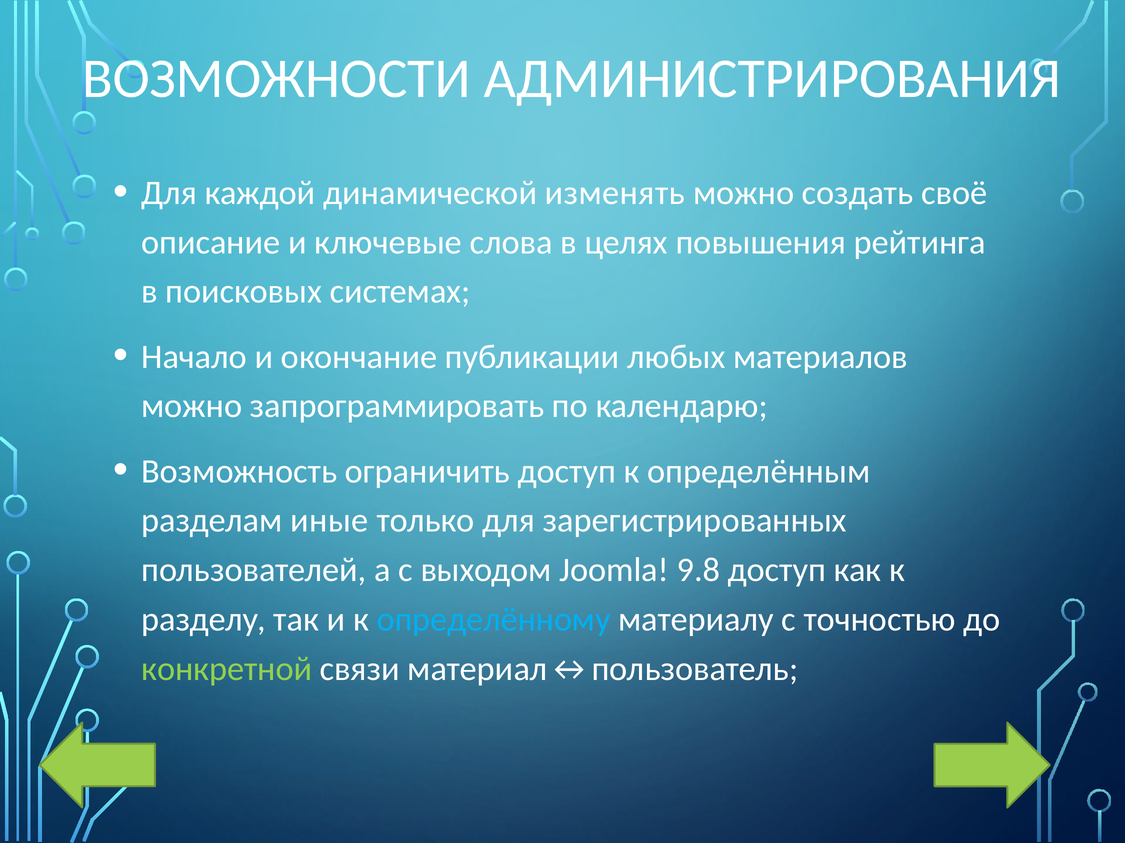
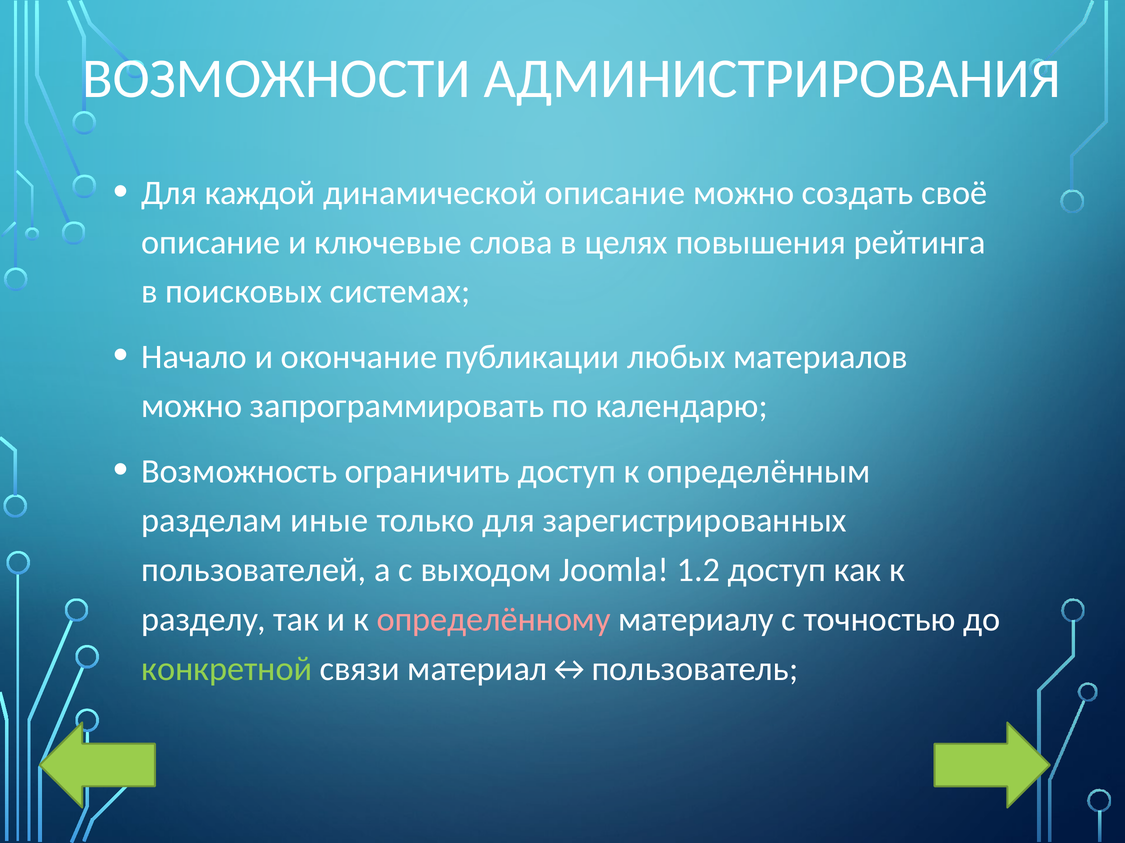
динамической изменять: изменять -> описание (615, 193)
9.8: 9.8 -> 1.2 (698, 571)
определённому colour: light blue -> pink (494, 620)
